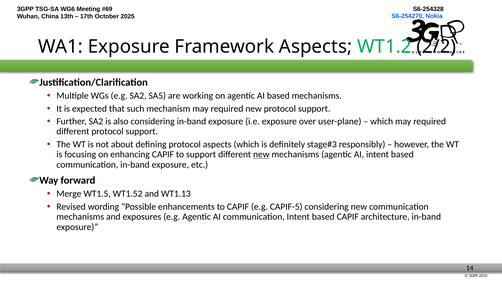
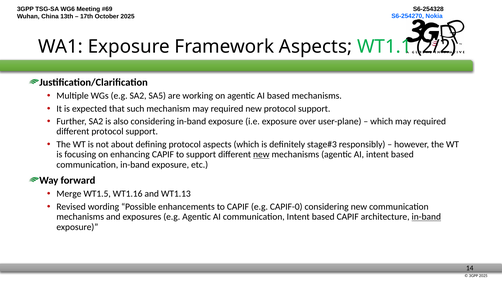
WT1.2: WT1.2 -> WT1.1 (384, 47)
WT1.52: WT1.52 -> WT1.16 (128, 194)
CAPIF-5: CAPIF-5 -> CAPIF-0 (286, 207)
in-band underline: none -> present (426, 217)
